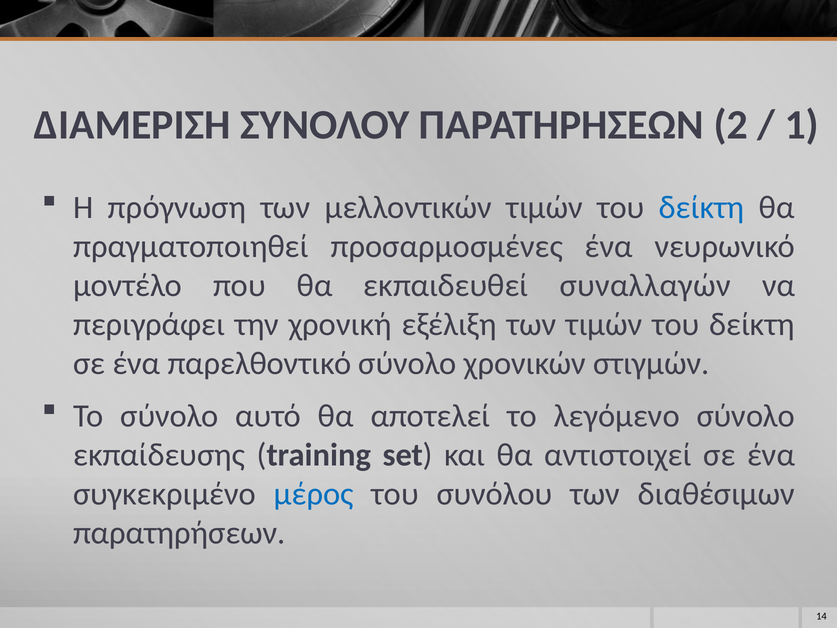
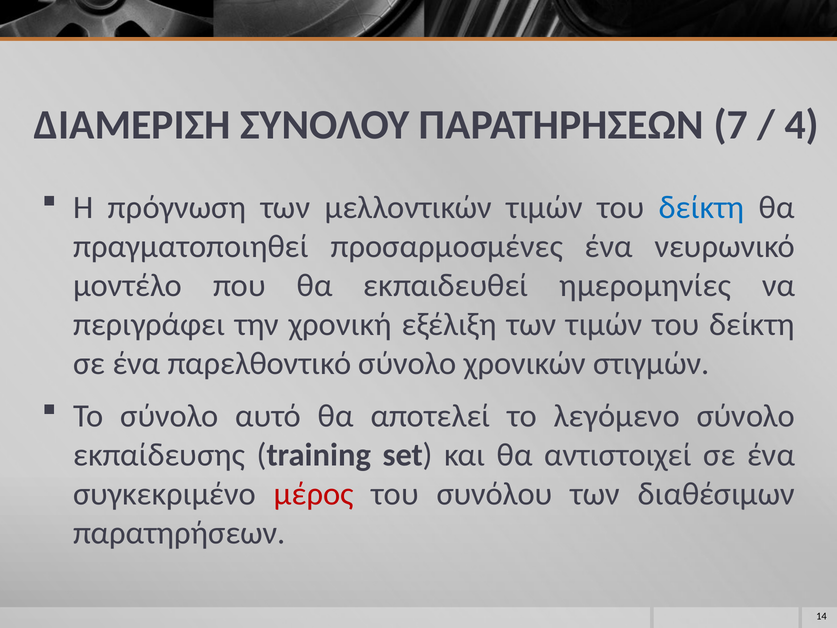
2: 2 -> 7 (731, 125)
1: 1 -> 4 (802, 125)
συναλλαγών: συναλλαγών -> ημερομηνίες (645, 285)
μέρος colour: blue -> red (314, 494)
